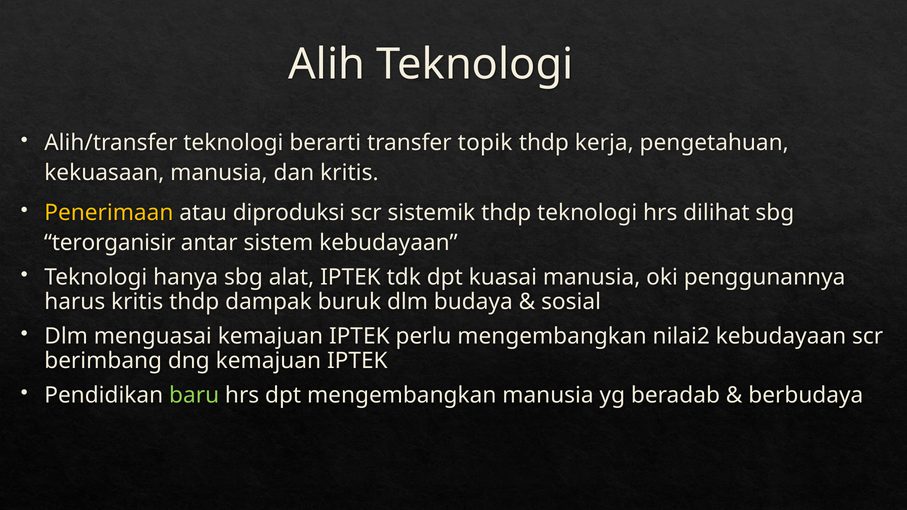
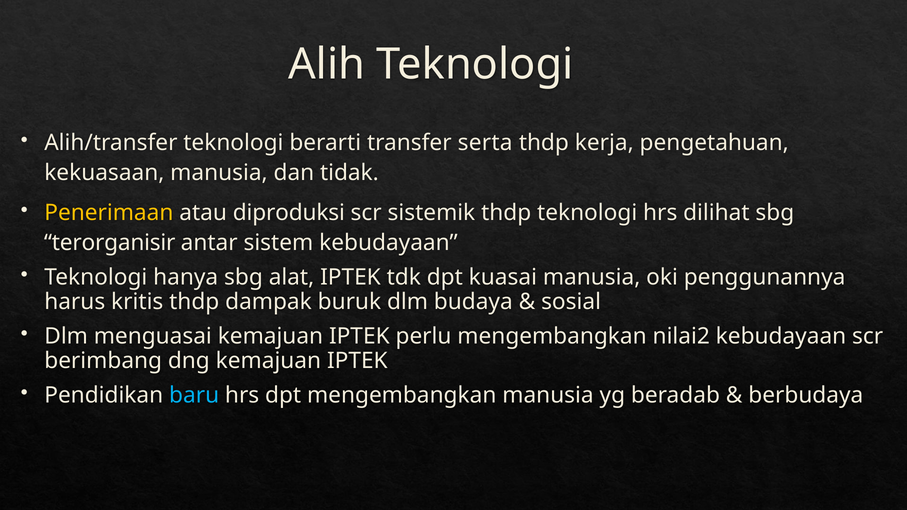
topik: topik -> serta (485, 143)
dan kritis: kritis -> tidak (349, 173)
baru colour: light green -> light blue (194, 396)
